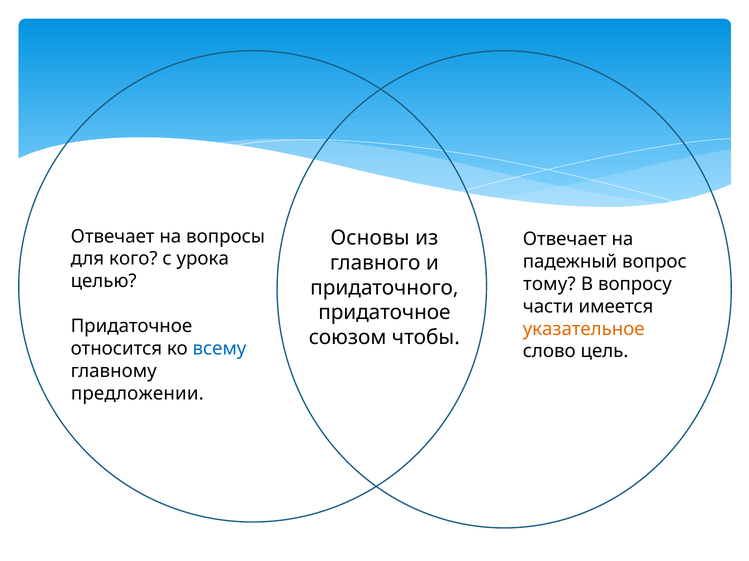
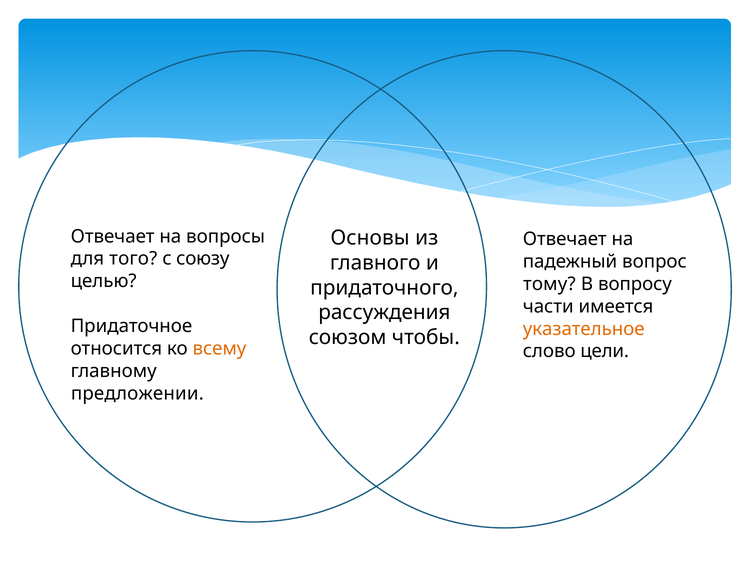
кого: кого -> того (133, 259)
урока: урока -> союзу (203, 259)
придаточное: придаточное -> рассуждения (384, 313)
всему colour: blue -> orange (219, 349)
цель: цель -> цели (605, 352)
